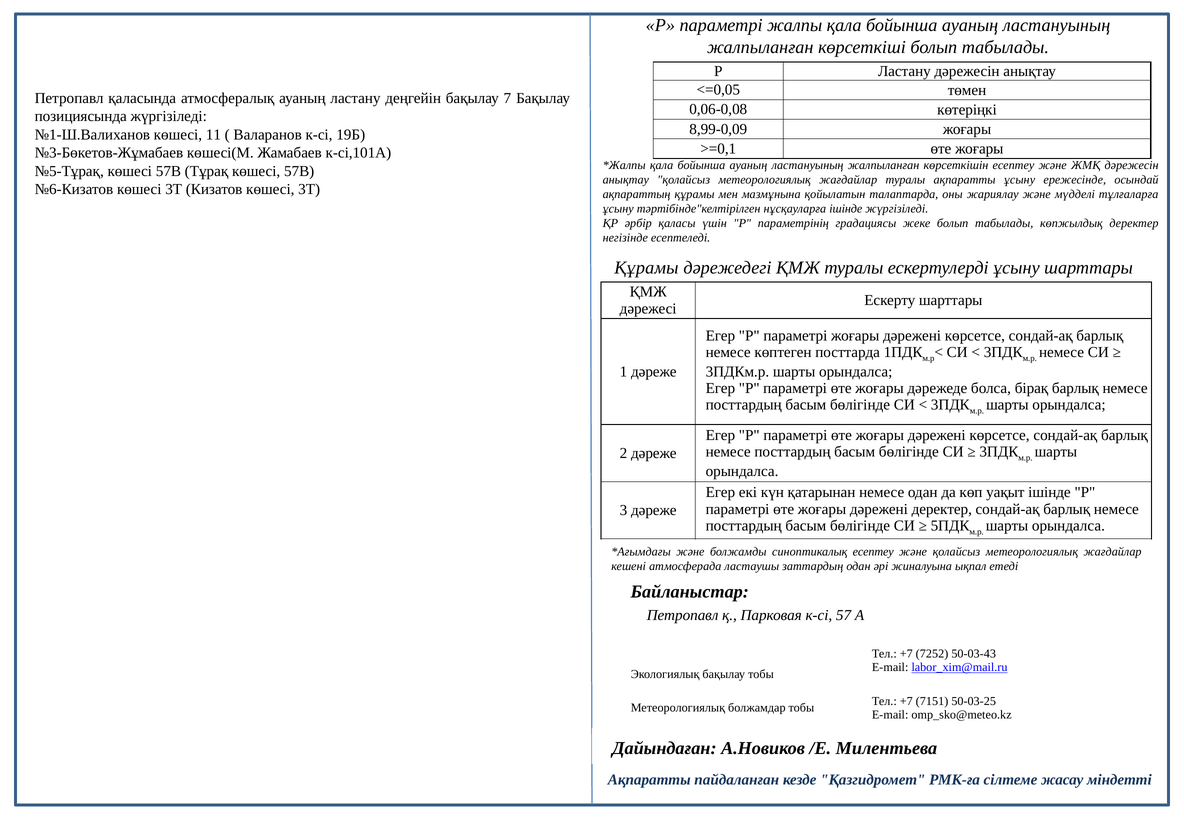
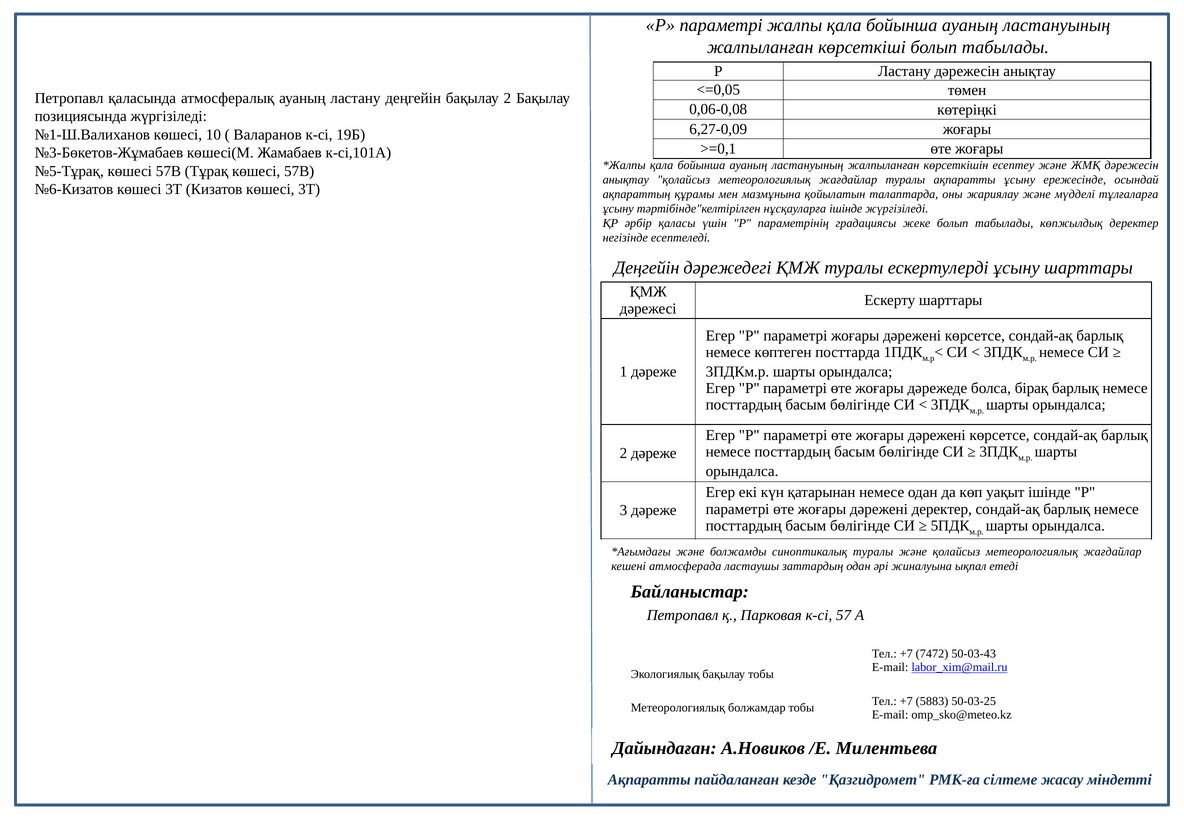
бақылау 7: 7 -> 2 (507, 98)
8,99-0,09: 8,99-0,09 -> 6,27-0,09 (718, 129)
11: 11 -> 10 (213, 135)
Құрамы: Құрамы -> Деңгейін (647, 268)
синоптикалық есептеу: есептеу -> туралы (873, 552)
7252: 7252 -> 7472 (932, 654)
7151: 7151 -> 5883 (932, 702)
